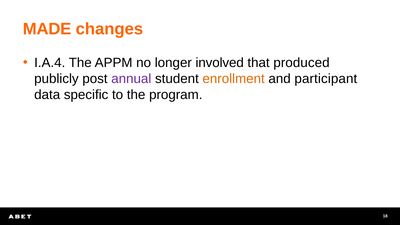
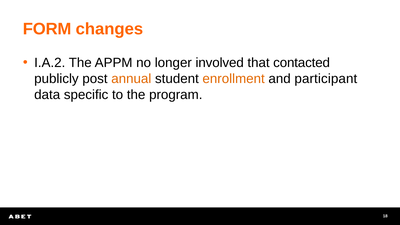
MADE: MADE -> FORM (47, 29)
I.A.4: I.A.4 -> I.A.2 (50, 63)
produced: produced -> contacted (302, 63)
annual colour: purple -> orange (131, 79)
